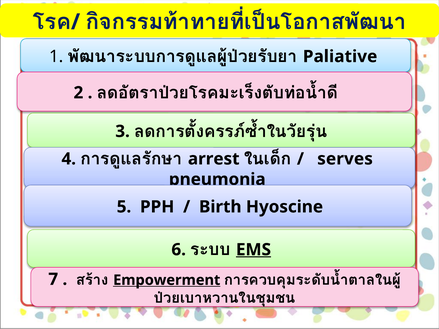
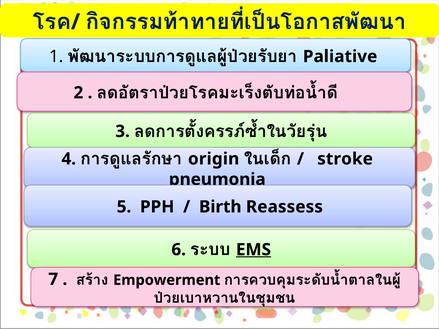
arrest: arrest -> origin (214, 159)
serves: serves -> stroke (345, 159)
Hyoscine: Hyoscine -> Reassess (284, 207)
Empowerment underline: present -> none (167, 280)
